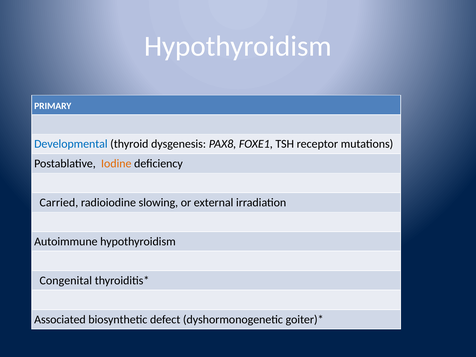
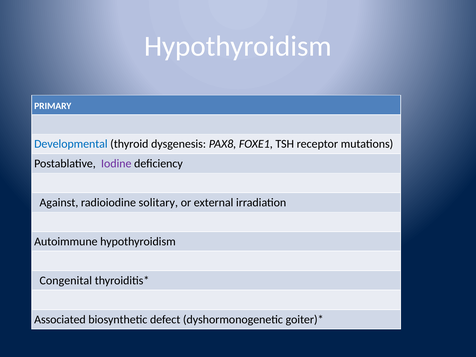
Iodine colour: orange -> purple (116, 164)
Carried: Carried -> Against (59, 203)
slowing: slowing -> solitary (158, 203)
